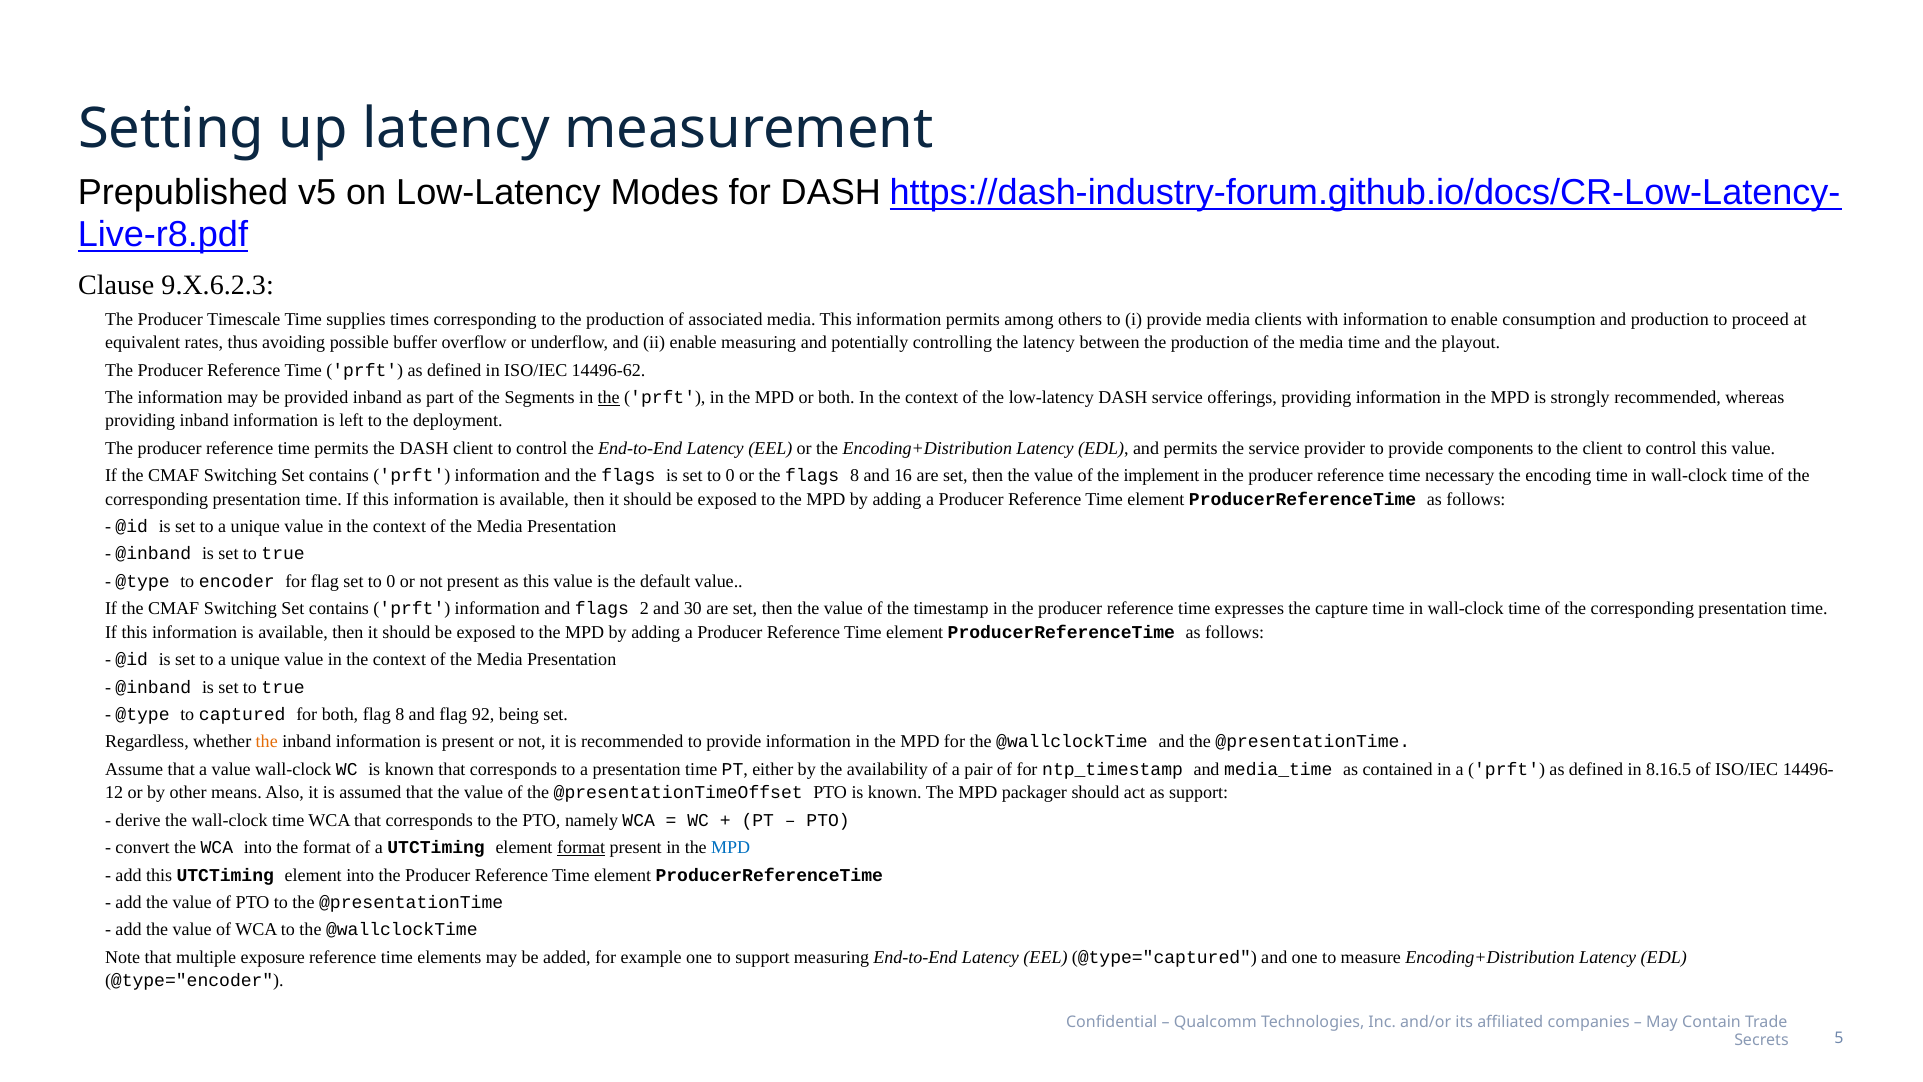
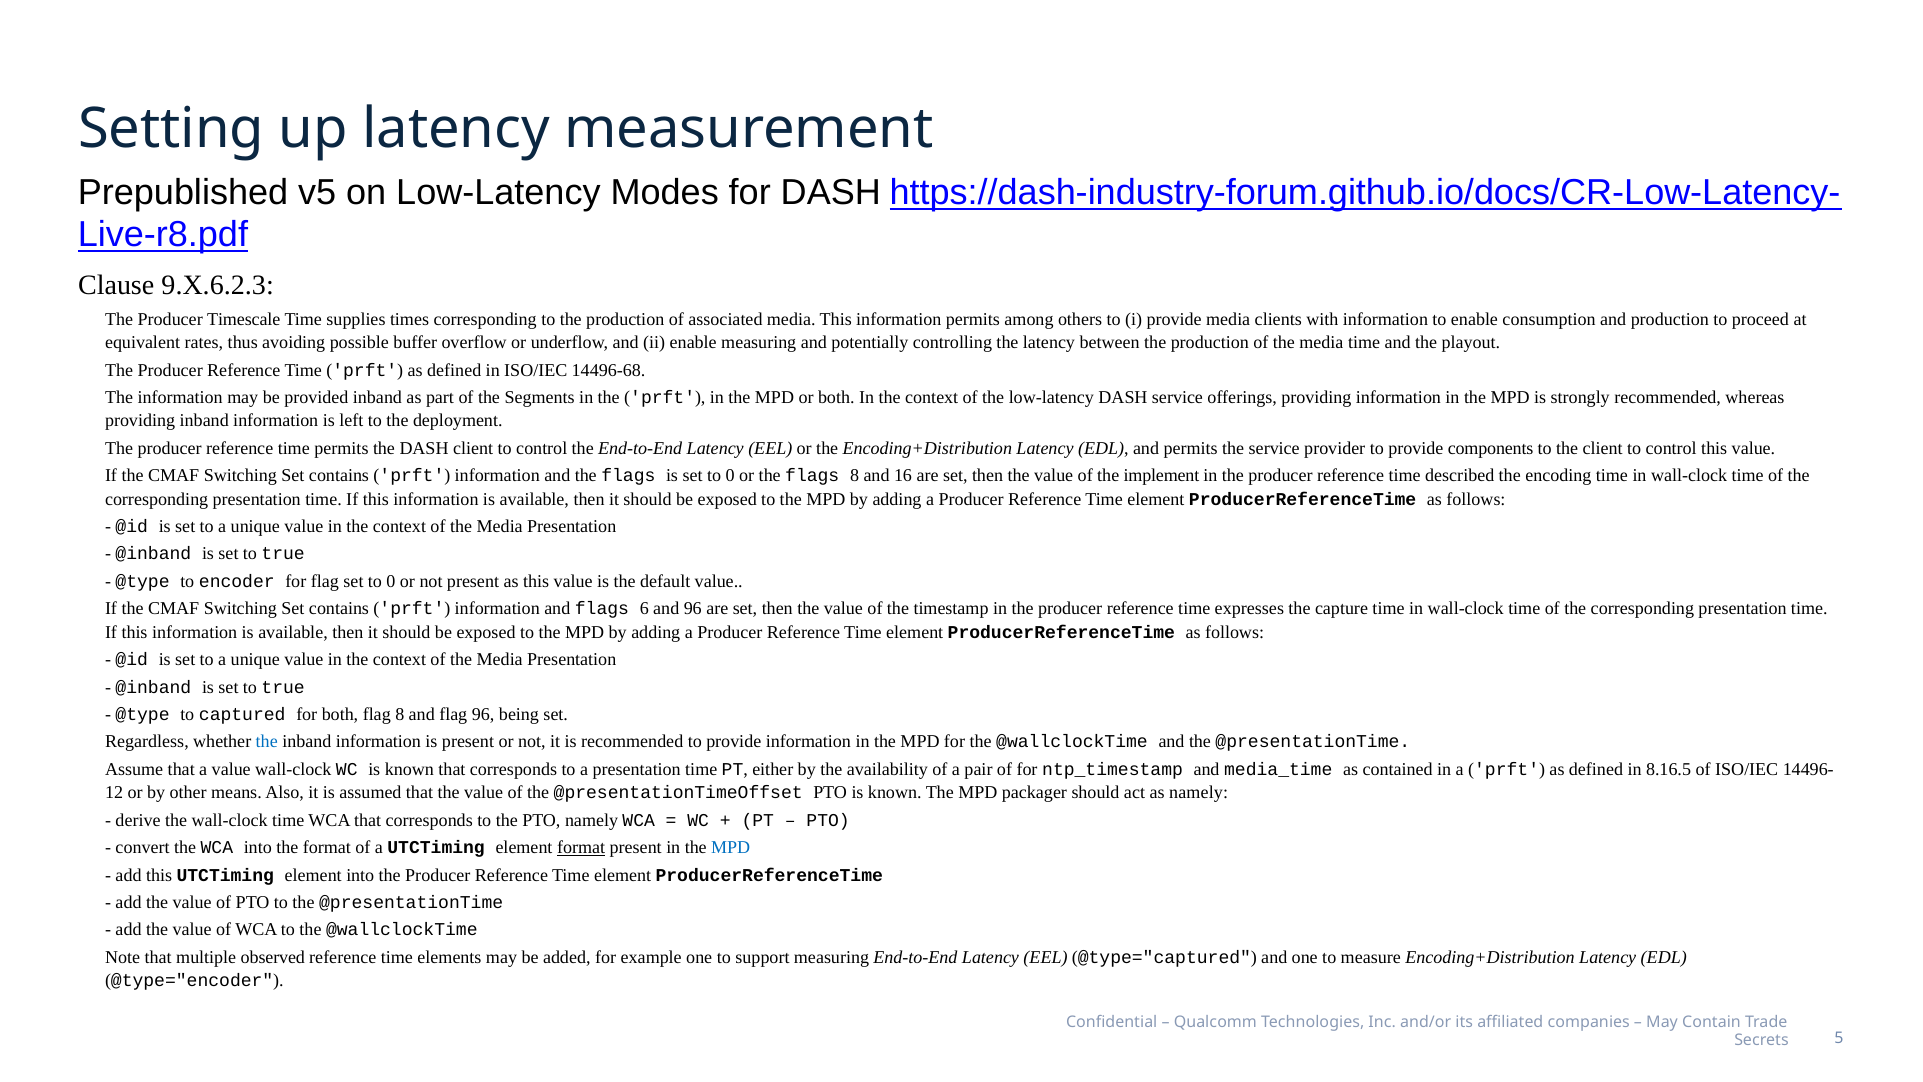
14496-62: 14496-62 -> 14496-68 (609, 370)
the underline: present -> none (609, 397)
necessary: necessary -> described (1460, 476)
2: 2 -> 6 (644, 609)
and 30: 30 -> 96 (693, 609)
flag 92: 92 -> 96 (483, 714)
the colour: orange -> blue (267, 742)
as support: support -> namely (1199, 793)
exposure: exposure -> observed (273, 957)
